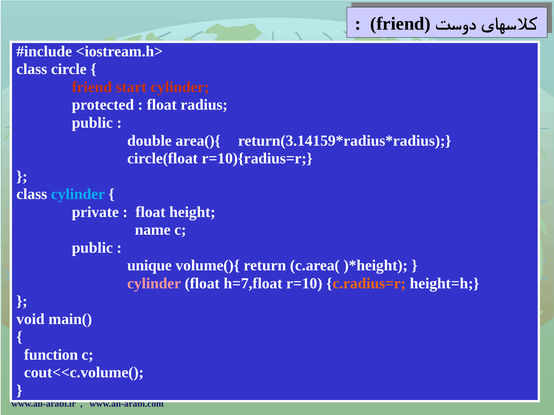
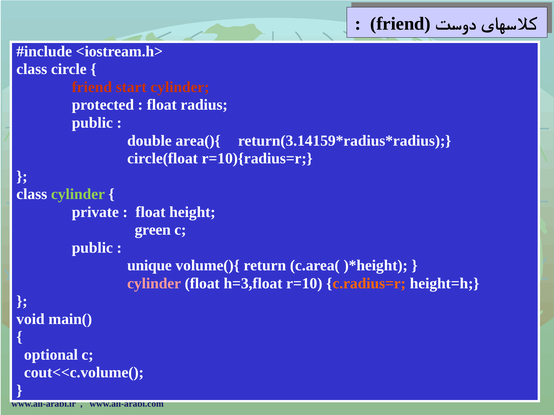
cylinder colour: light blue -> light green (78, 194)
name: name -> green (153, 230)
h=7,float: h=7,float -> h=3,float (253, 284)
function: function -> optional (51, 355)
